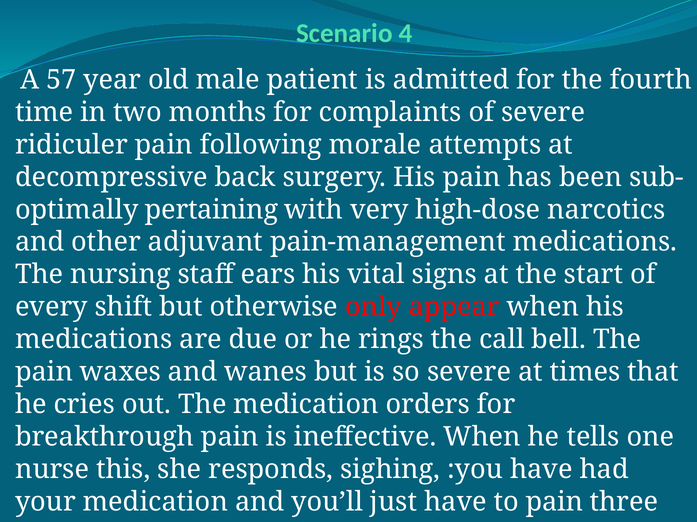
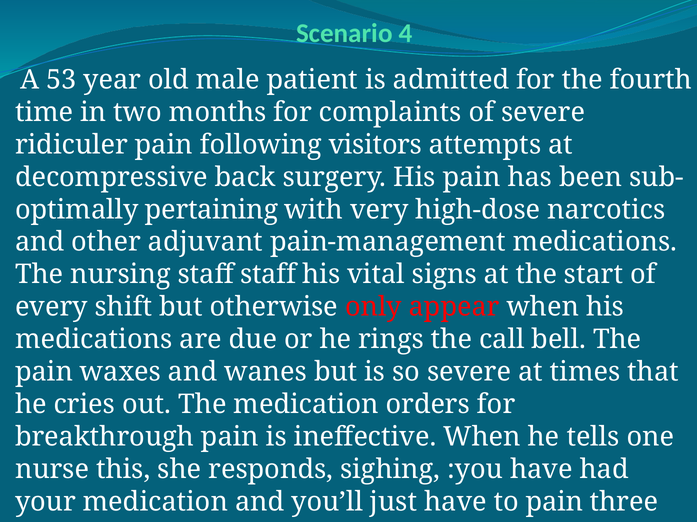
57: 57 -> 53 (61, 80)
morale: morale -> visitors (375, 145)
staff ears: ears -> staff (268, 275)
